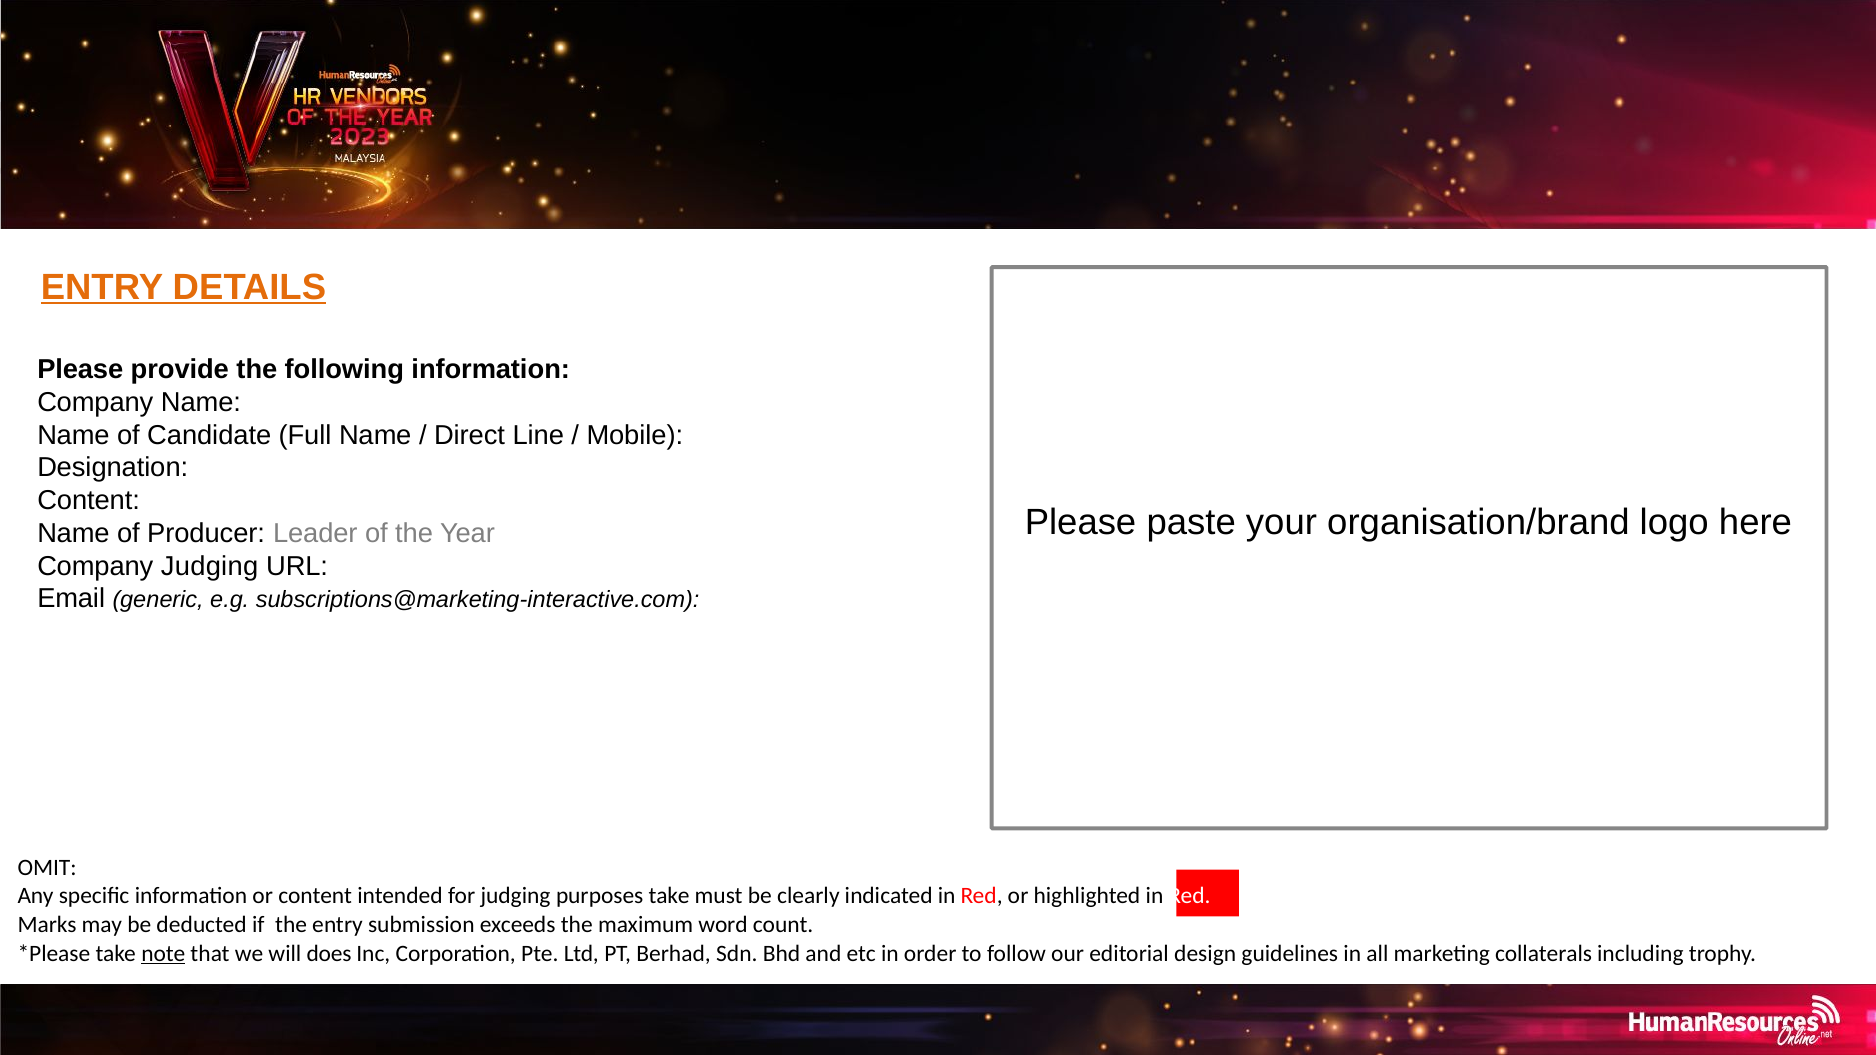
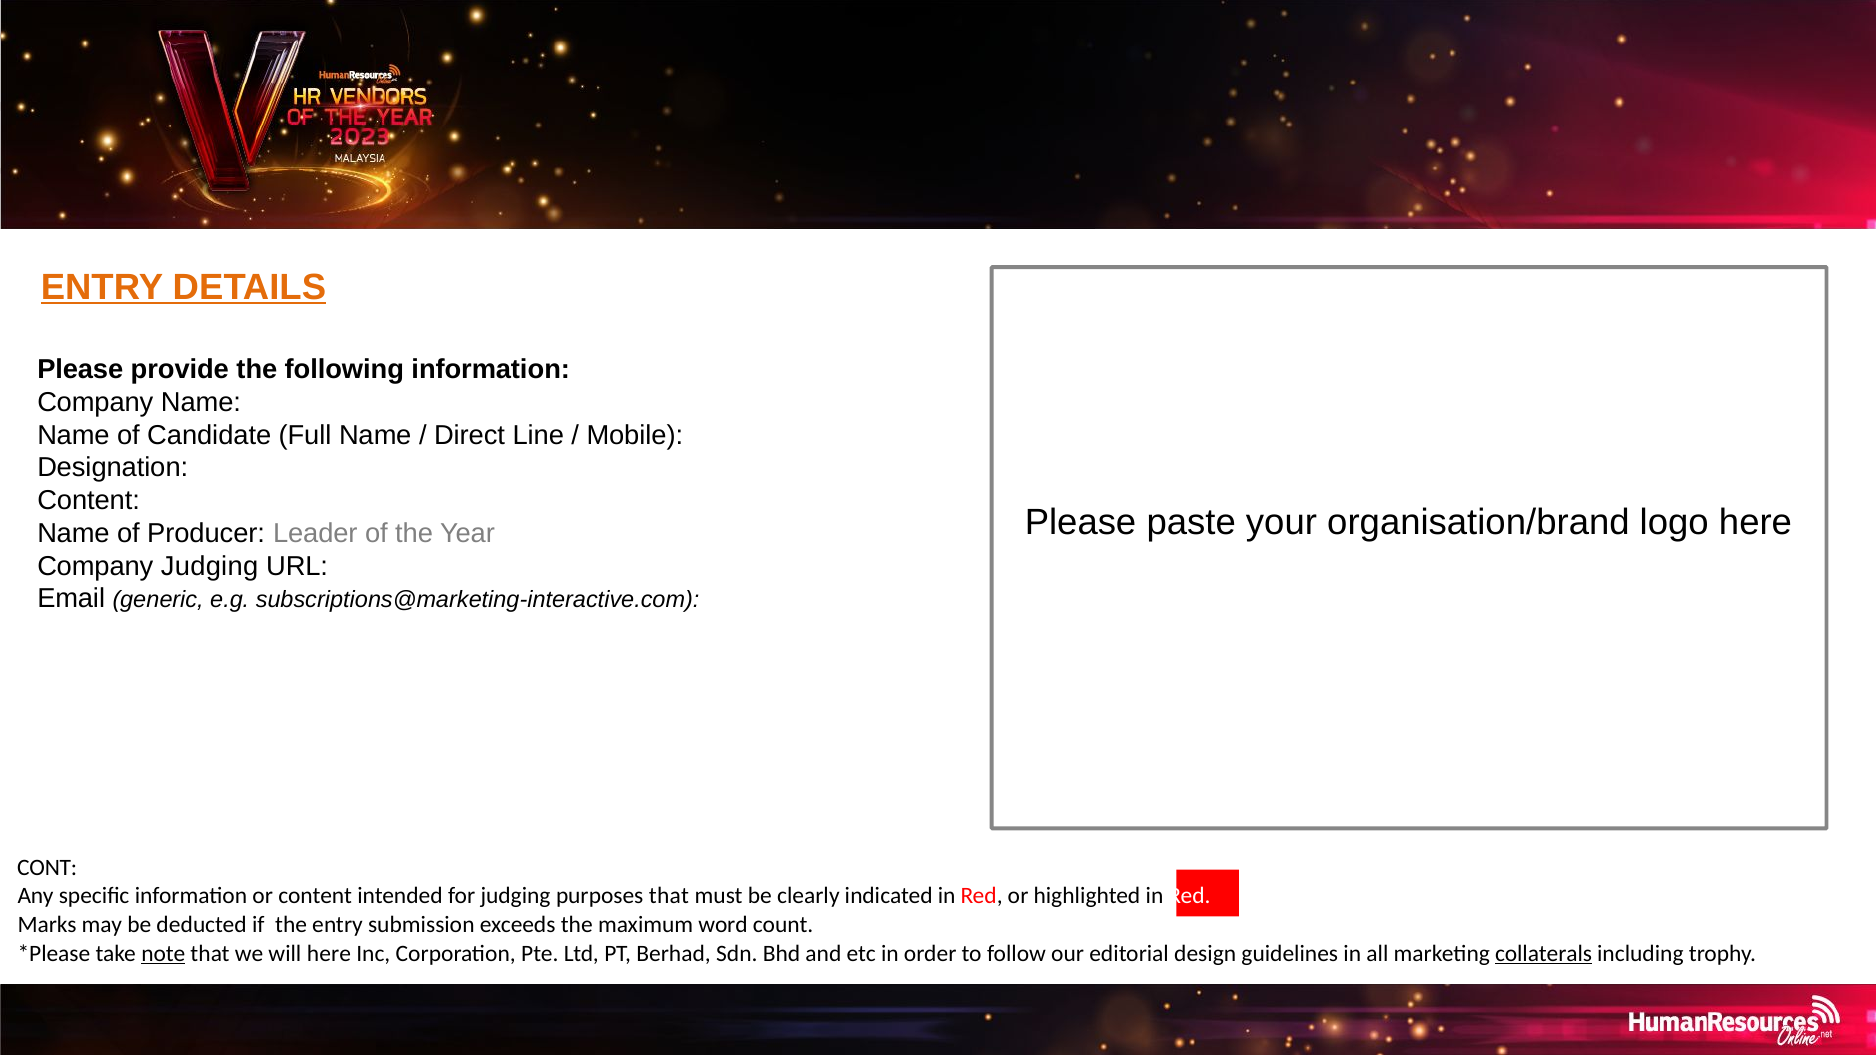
OMIT: OMIT -> CONT (47, 868)
purposes take: take -> that (669, 896)
will does: does -> here (329, 954)
collaterals underline: none -> present (1544, 954)
